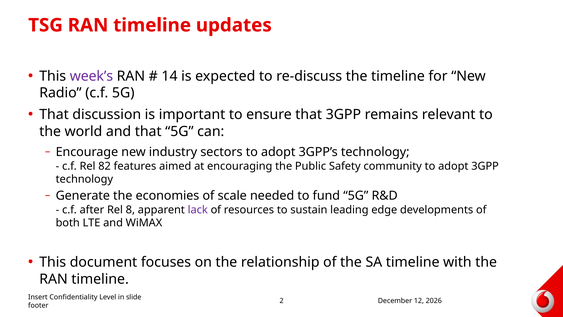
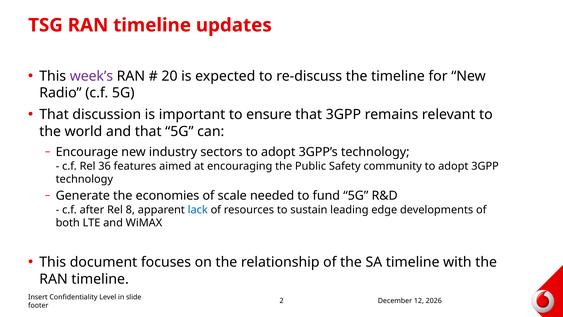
14: 14 -> 20 (170, 76)
82: 82 -> 36 (105, 166)
lack colour: purple -> blue (198, 210)
